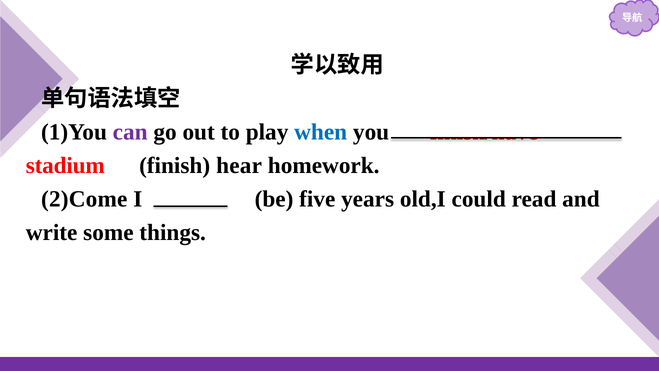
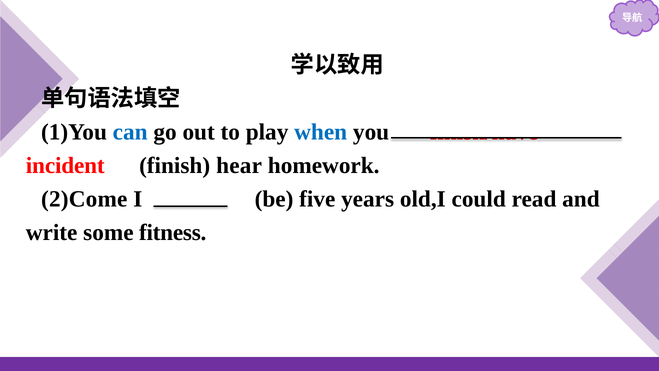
can colour: purple -> blue (130, 132)
stadium: stadium -> incident (65, 165)
things: things -> fitness (173, 232)
